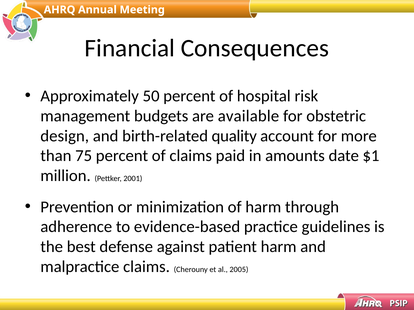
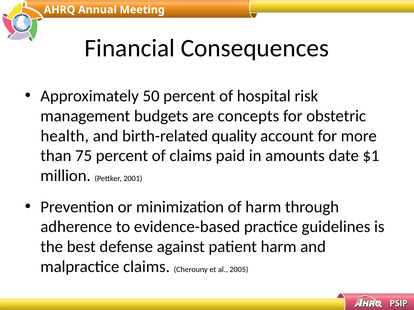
available: available -> concepts (248, 116)
design: design -> health (65, 136)
